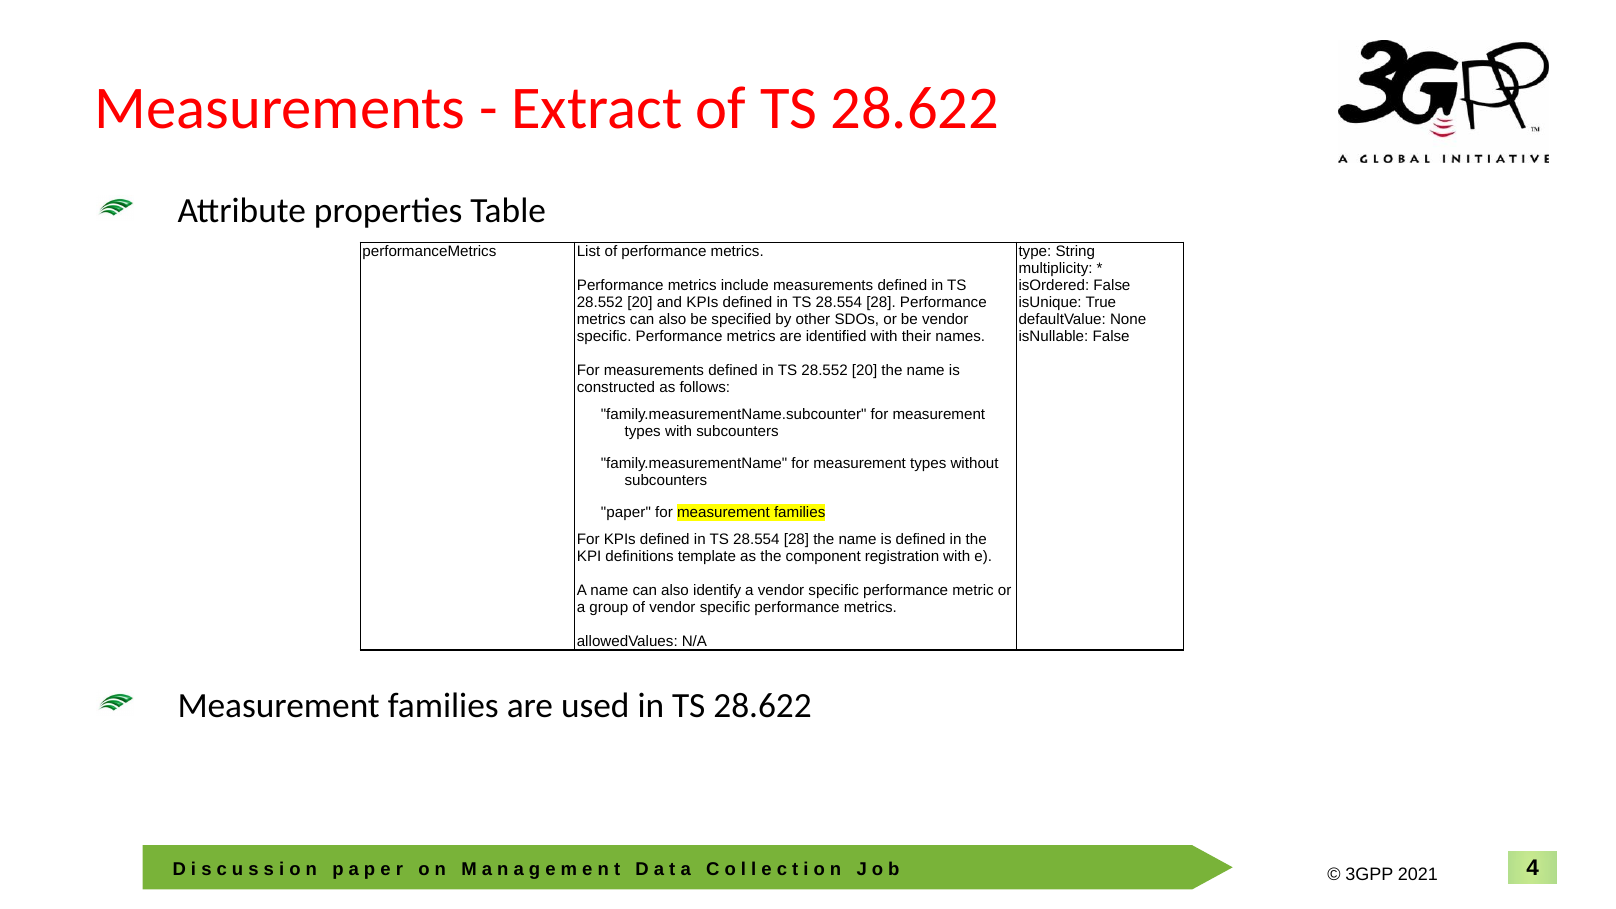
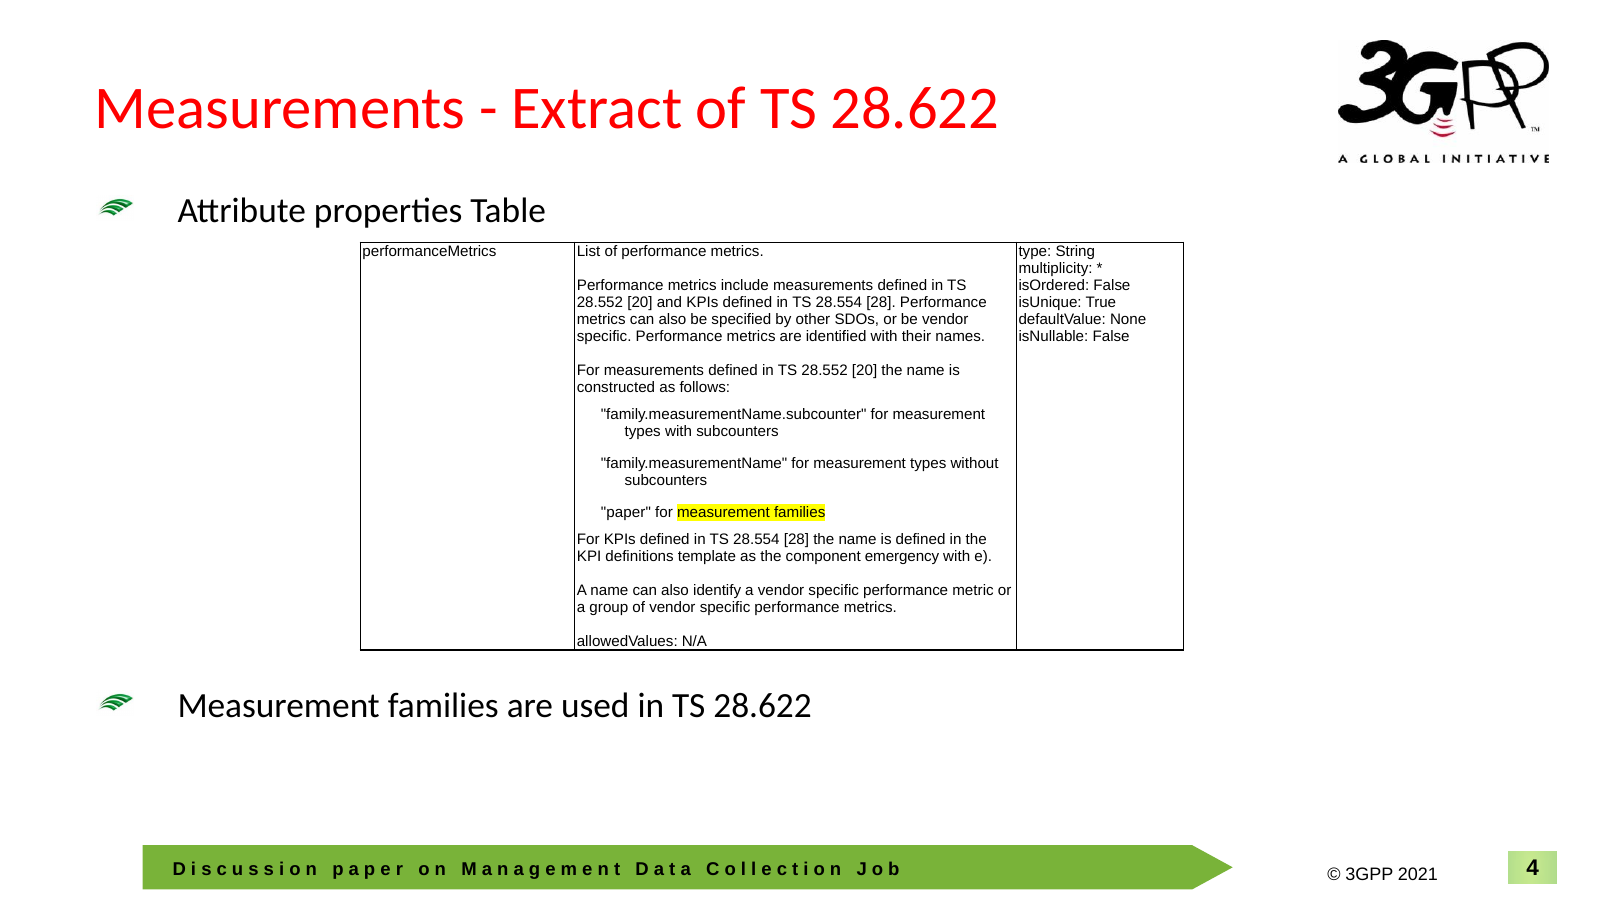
registration: registration -> emergency (902, 557)
